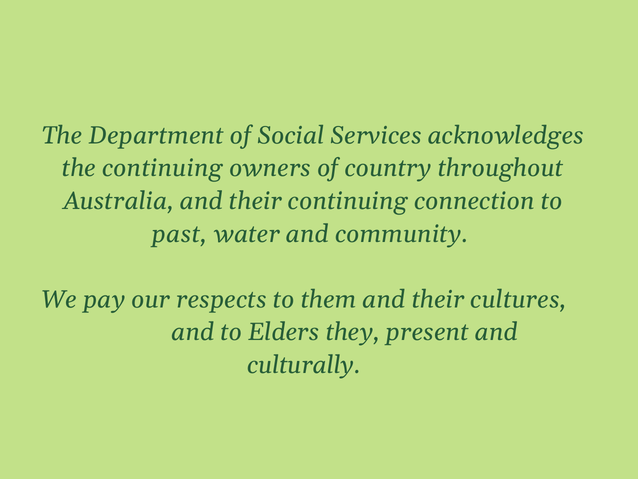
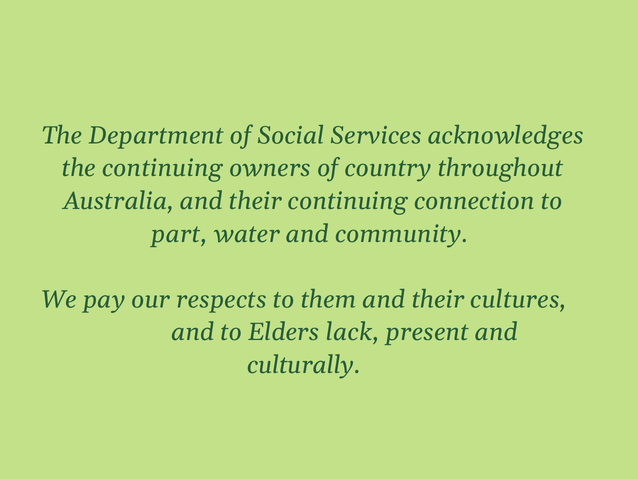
past: past -> part (179, 234)
they: they -> lack (353, 332)
